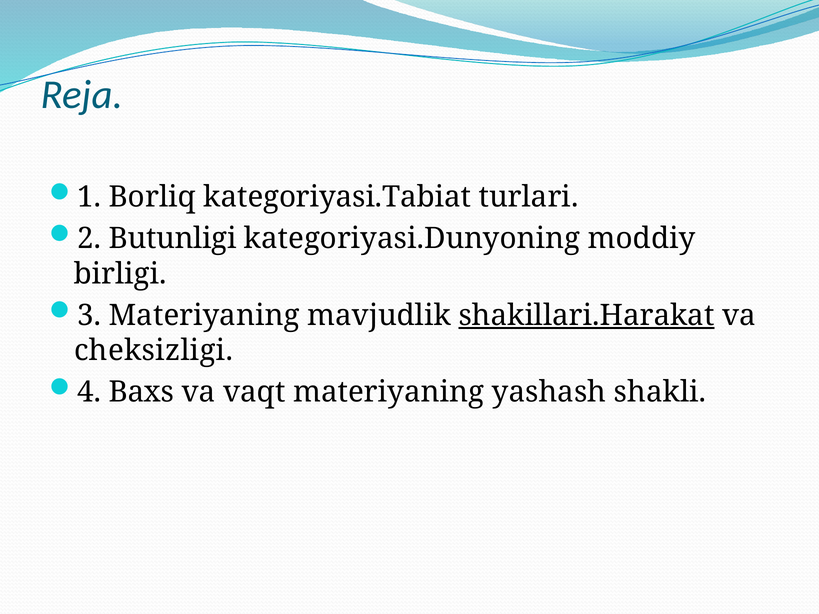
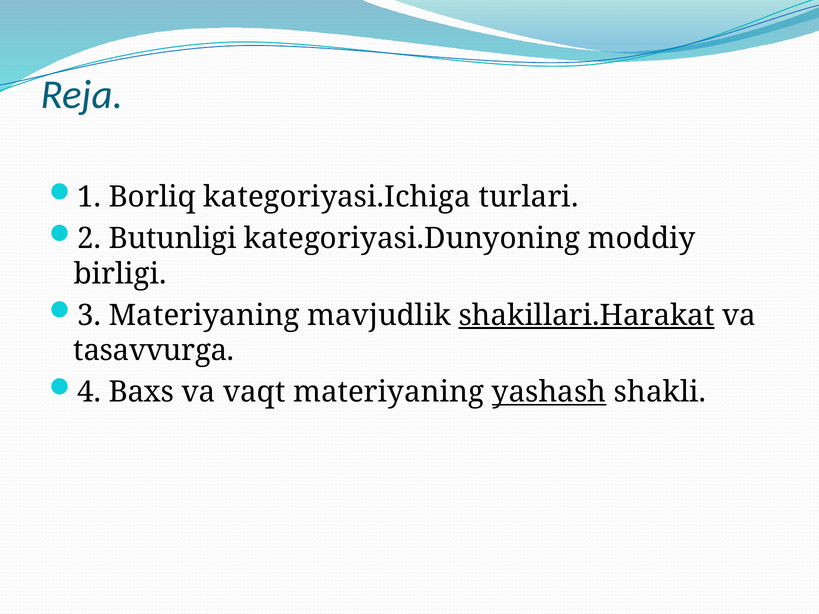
kategoriyasi.Tabiat: kategoriyasi.Tabiat -> kategoriyasi.Ichiga (337, 197)
cheksizligi: cheksizligi -> tasavvurga (154, 351)
yashash underline: none -> present (549, 392)
